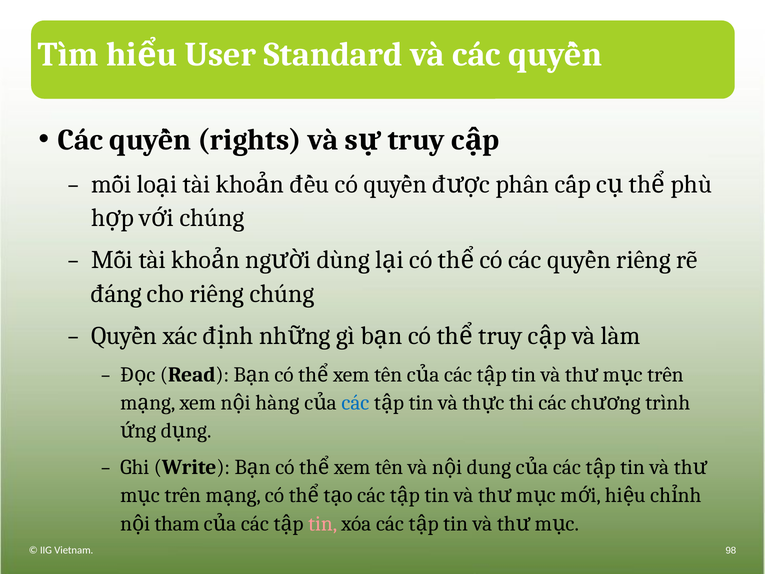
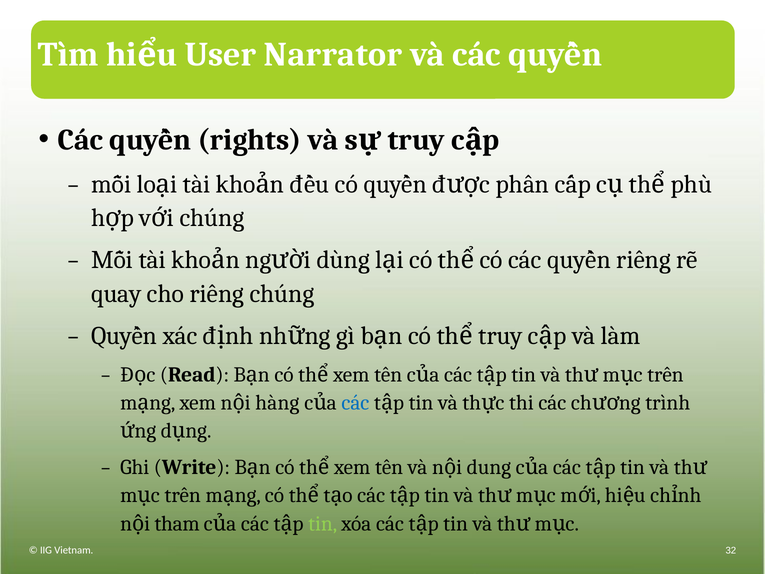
Standard: Standard -> Narrator (333, 55)
đáng: đáng -> quay (116, 294)
tin colour: pink -> light green (323, 523)
98: 98 -> 32 (731, 550)
